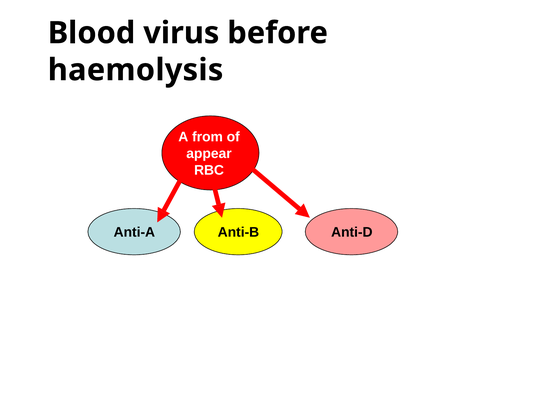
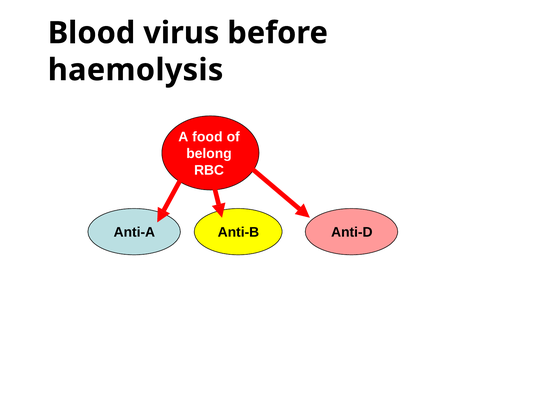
from: from -> food (207, 137)
appear: appear -> belong (209, 153)
